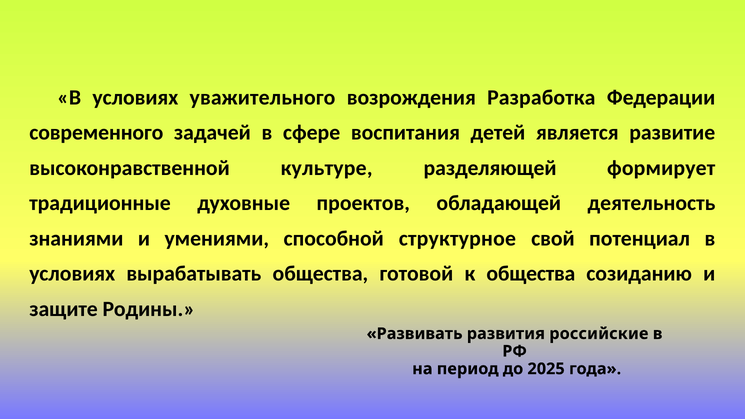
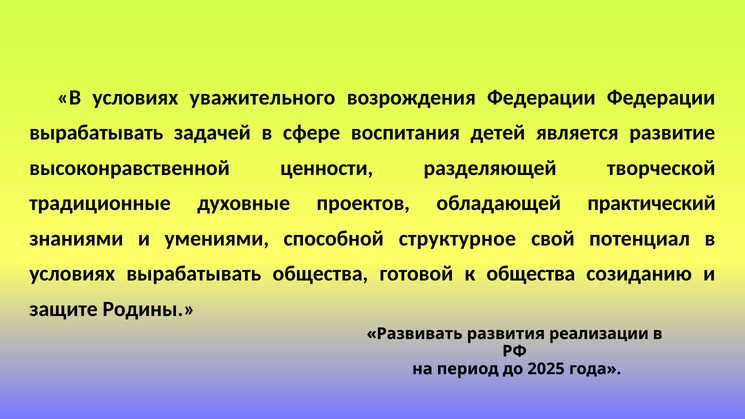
возрождения Разработка: Разработка -> Федерации (541, 98)
современного: современного -> вырабатывать (96, 133)
культуре: культуре -> ценности (327, 168)
формирует: формирует -> творческой (661, 168)
деятельность: деятельность -> практический (652, 203)
российские: российские -> реализации (599, 334)
